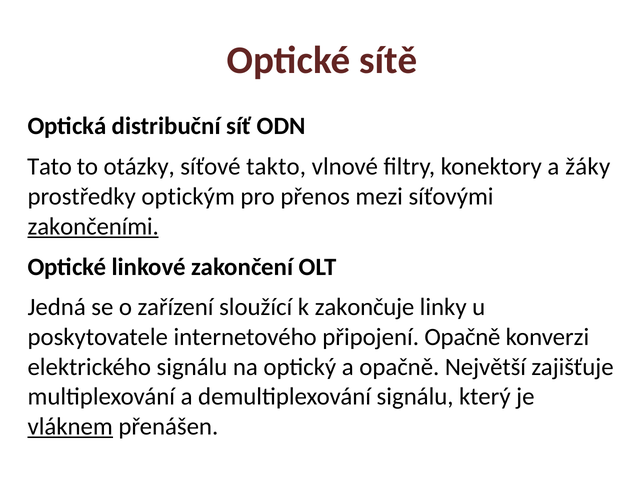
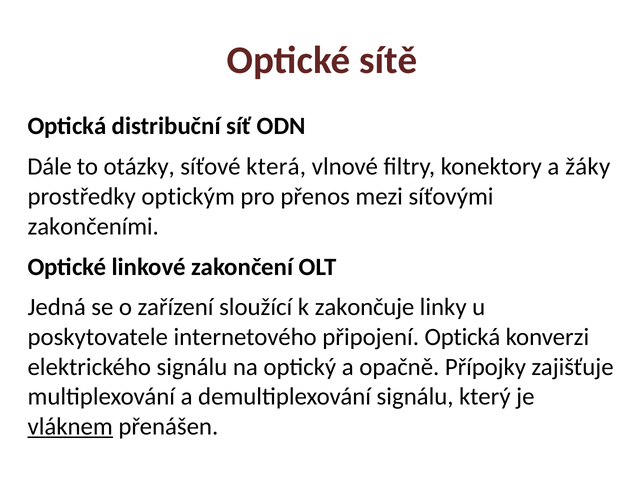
Tato: Tato -> Dále (50, 167)
takto: takto -> která (276, 167)
zakončeními underline: present -> none (93, 226)
připojení Opačně: Opačně -> Optická (462, 337)
Největší: Největší -> Přípojky (485, 367)
